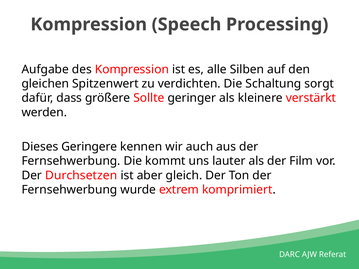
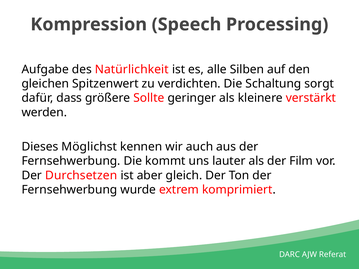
des Kompression: Kompression -> Natürlichkeit (132, 69)
Geringere: Geringere -> Möglichst (89, 147)
